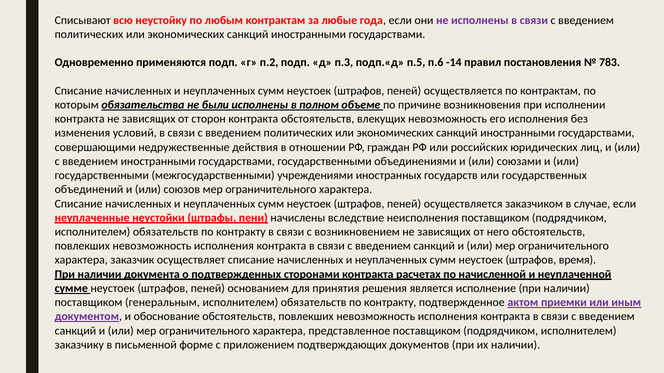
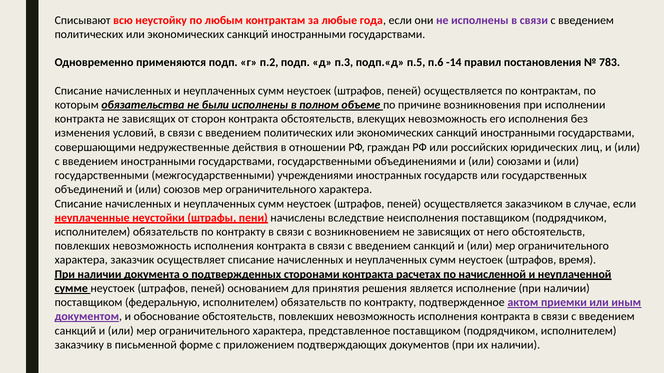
генеральным: генеральным -> федеральную (163, 303)
